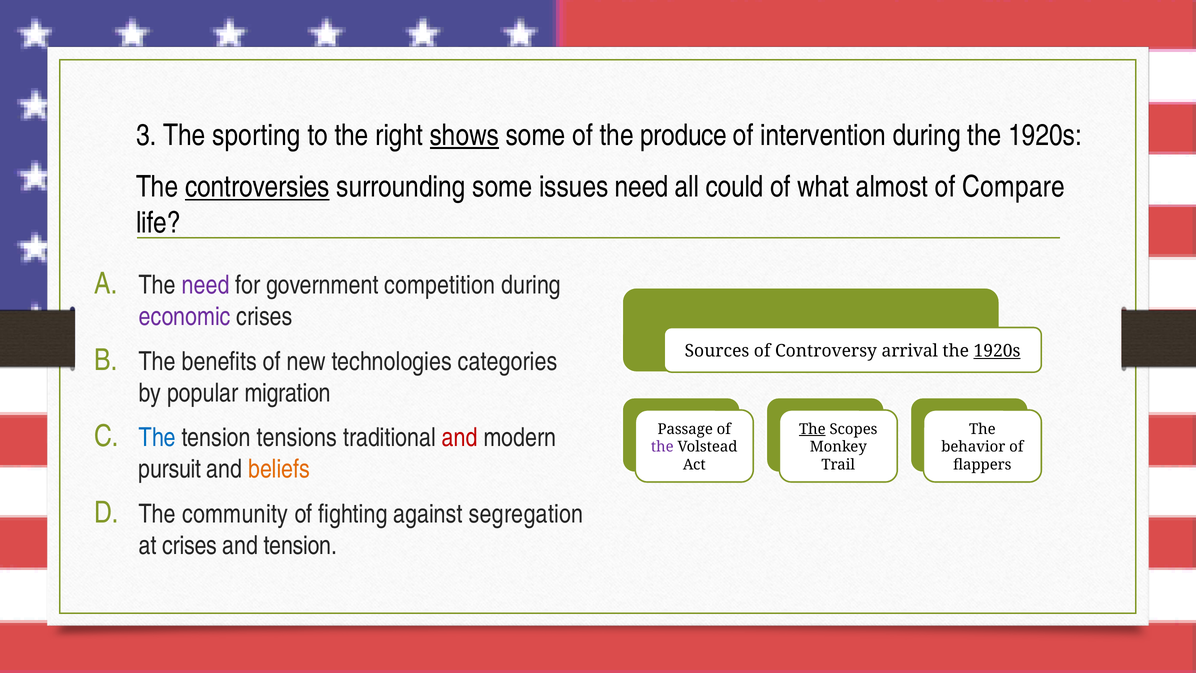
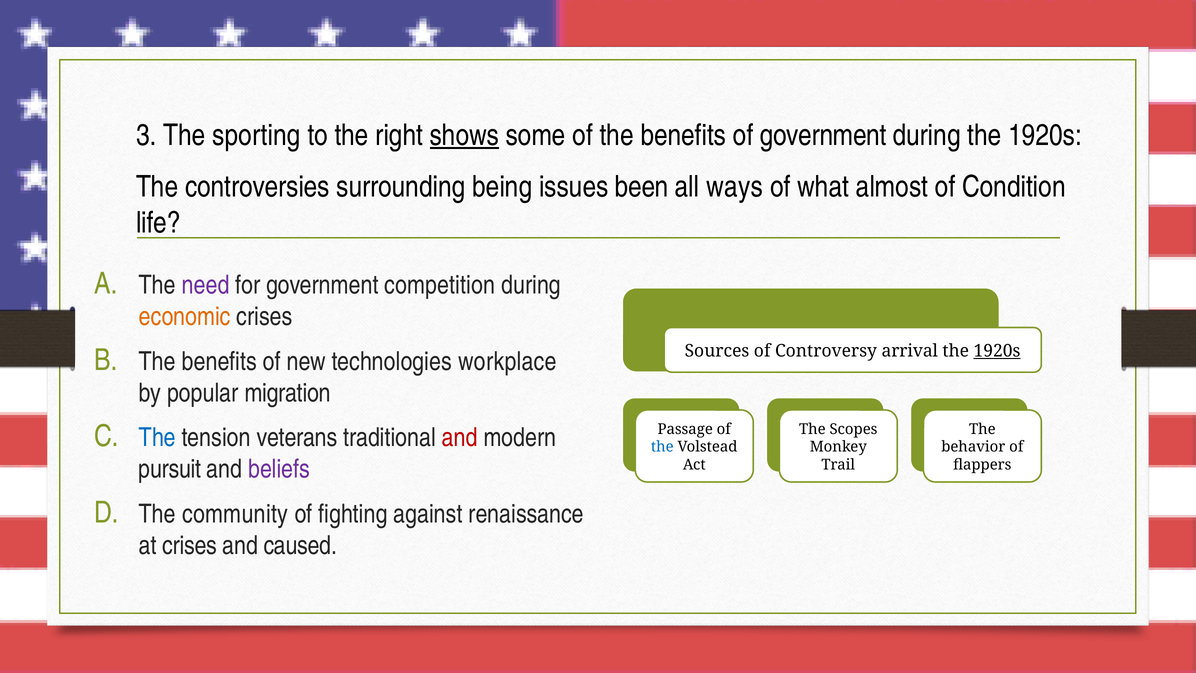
of the produce: produce -> benefits (683, 135)
of intervention: intervention -> government (823, 135)
controversies underline: present -> none (257, 187)
surrounding some: some -> being (502, 187)
issues need: need -> been (642, 187)
could: could -> ways (734, 187)
Compare: Compare -> Condition (1014, 187)
economic colour: purple -> orange (185, 317)
categories: categories -> workplace (508, 361)
tensions: tensions -> veterans (297, 438)
The underline: present -> none (812, 429)
the colour: purple -> blue (662, 447)
beliefs colour: orange -> purple (279, 469)
segregation: segregation -> renaissance (526, 514)
and tension: tension -> caused (300, 545)
